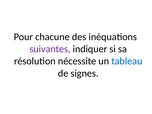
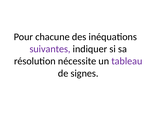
tableau colour: blue -> purple (127, 61)
